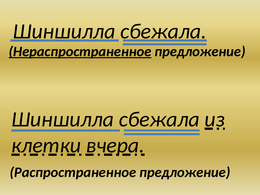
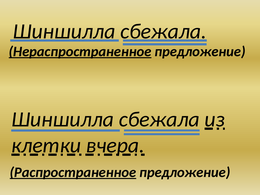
Распространенное underline: none -> present (73, 172)
